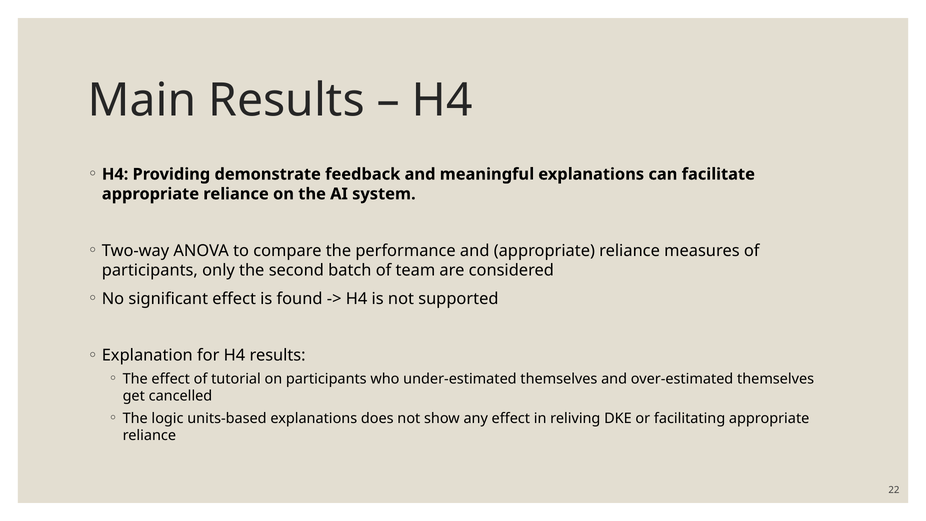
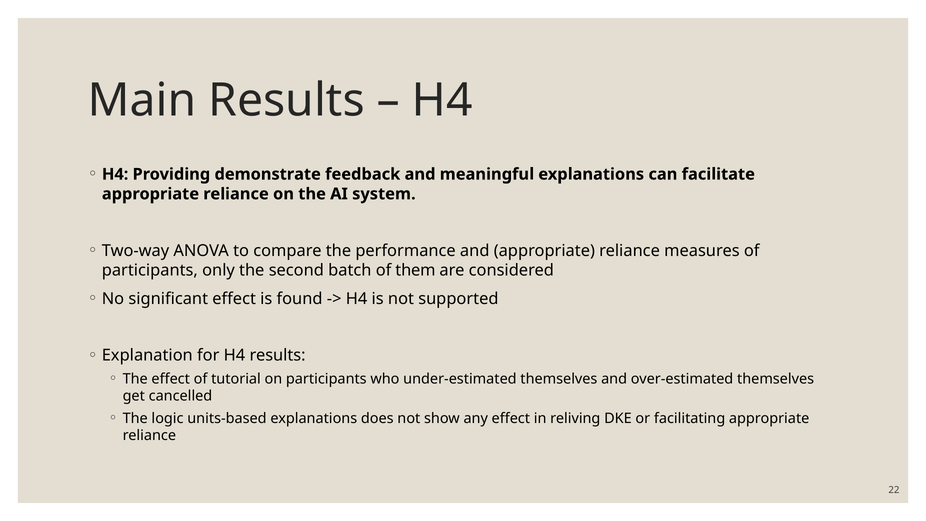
team: team -> them (415, 270)
